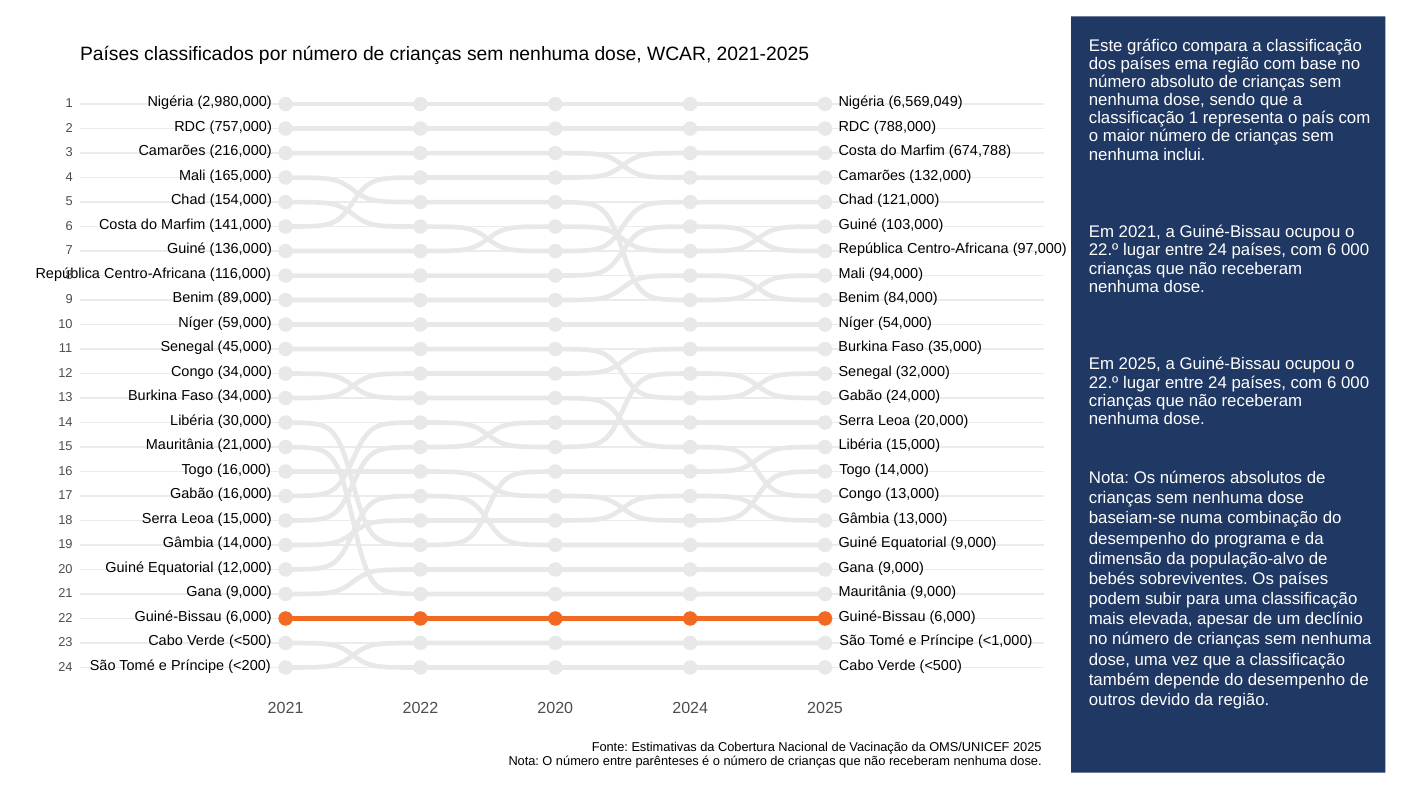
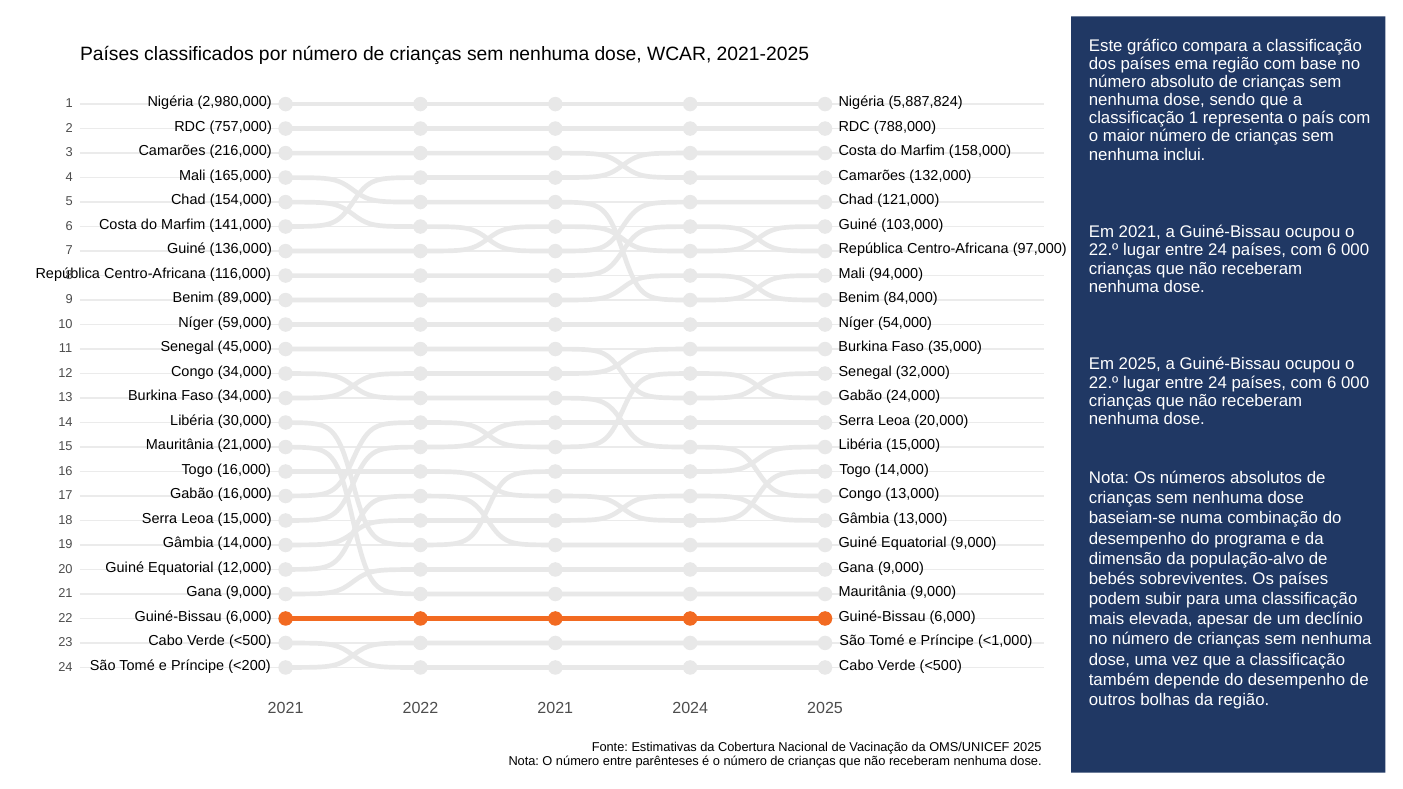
6,569,049: 6,569,049 -> 5,887,824 (926, 102)
674,788: 674,788 -> 158,000 (980, 151)
devido: devido -> bolhas (1165, 700)
2022 2020: 2020 -> 2021 (555, 708)
